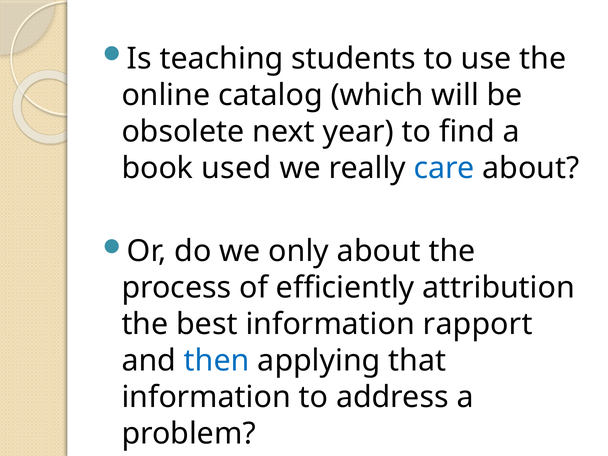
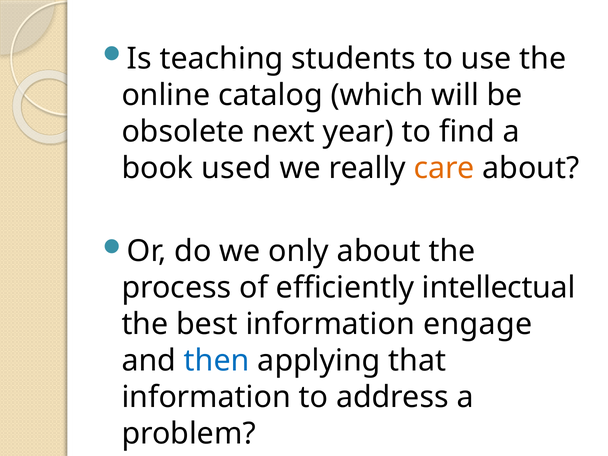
care colour: blue -> orange (444, 168)
attribution: attribution -> intellectual (499, 288)
rapport: rapport -> engage (478, 324)
